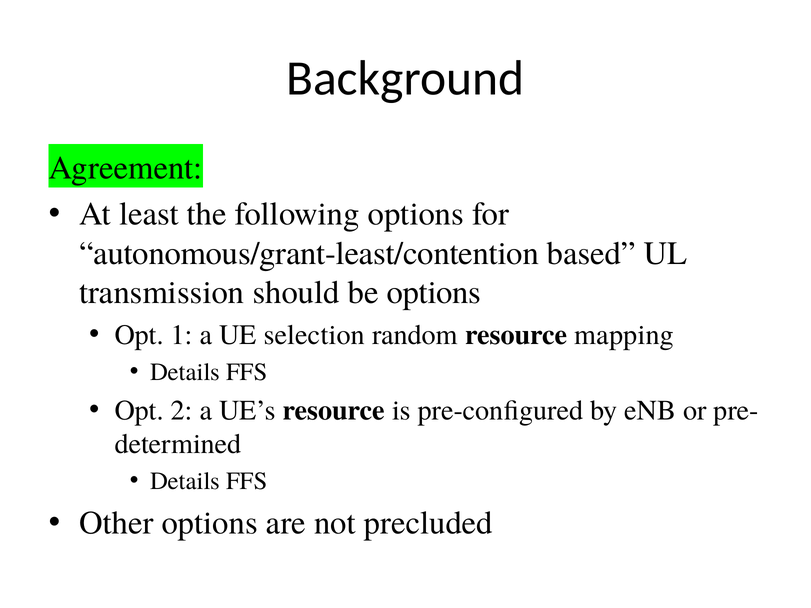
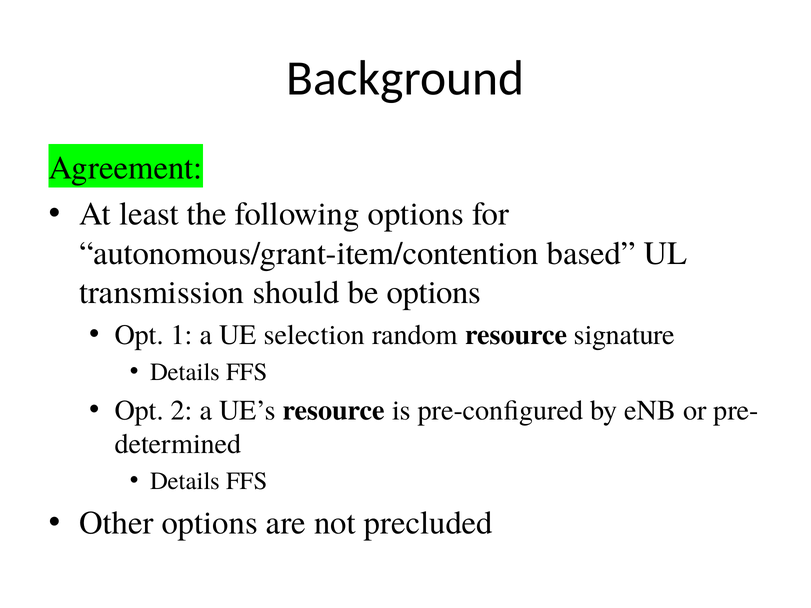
autonomous/grant-least/contention: autonomous/grant-least/contention -> autonomous/grant-item/contention (309, 253)
mapping: mapping -> signature (624, 335)
